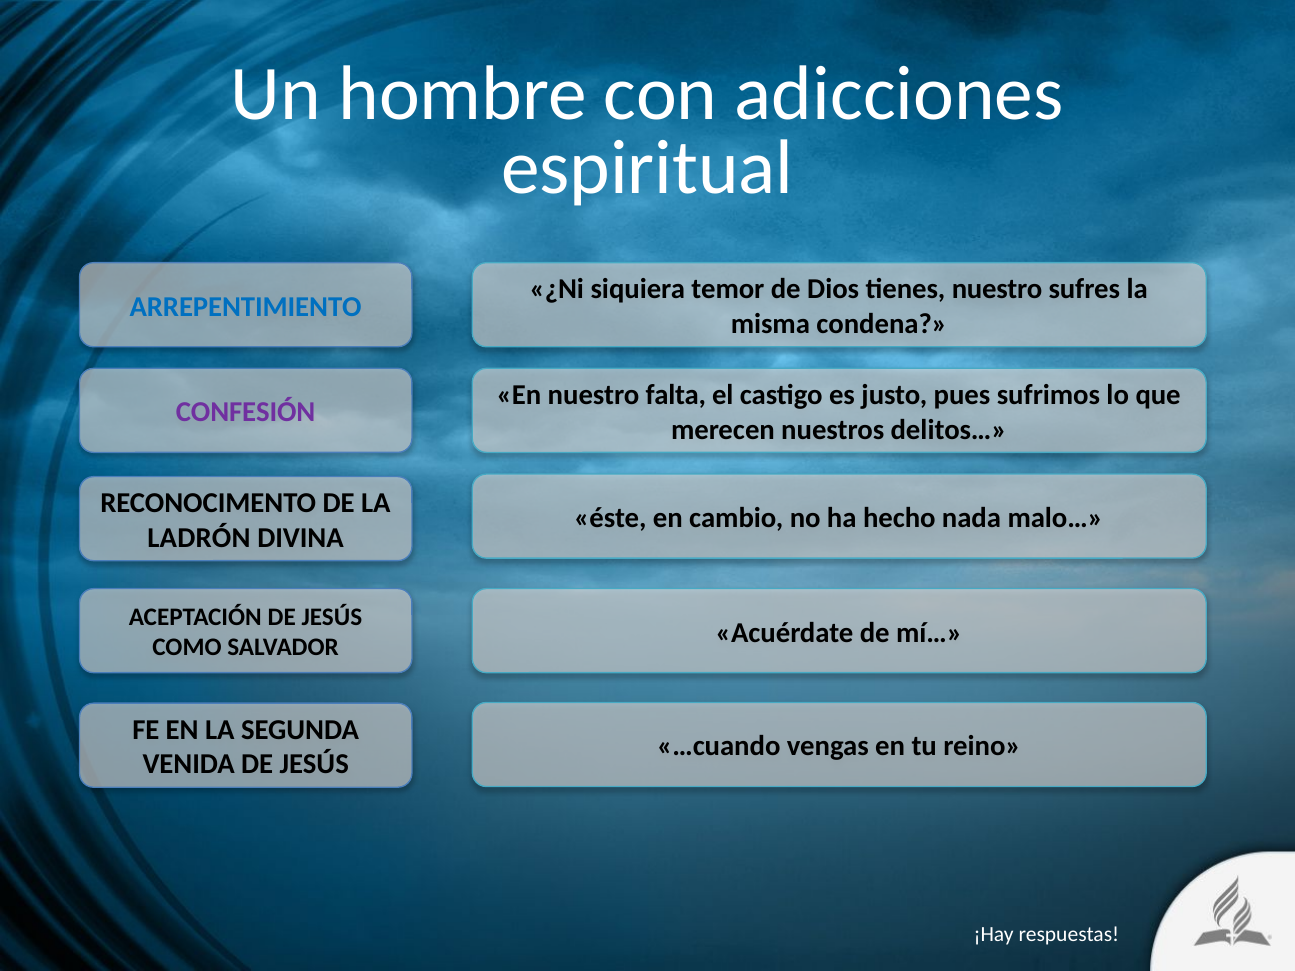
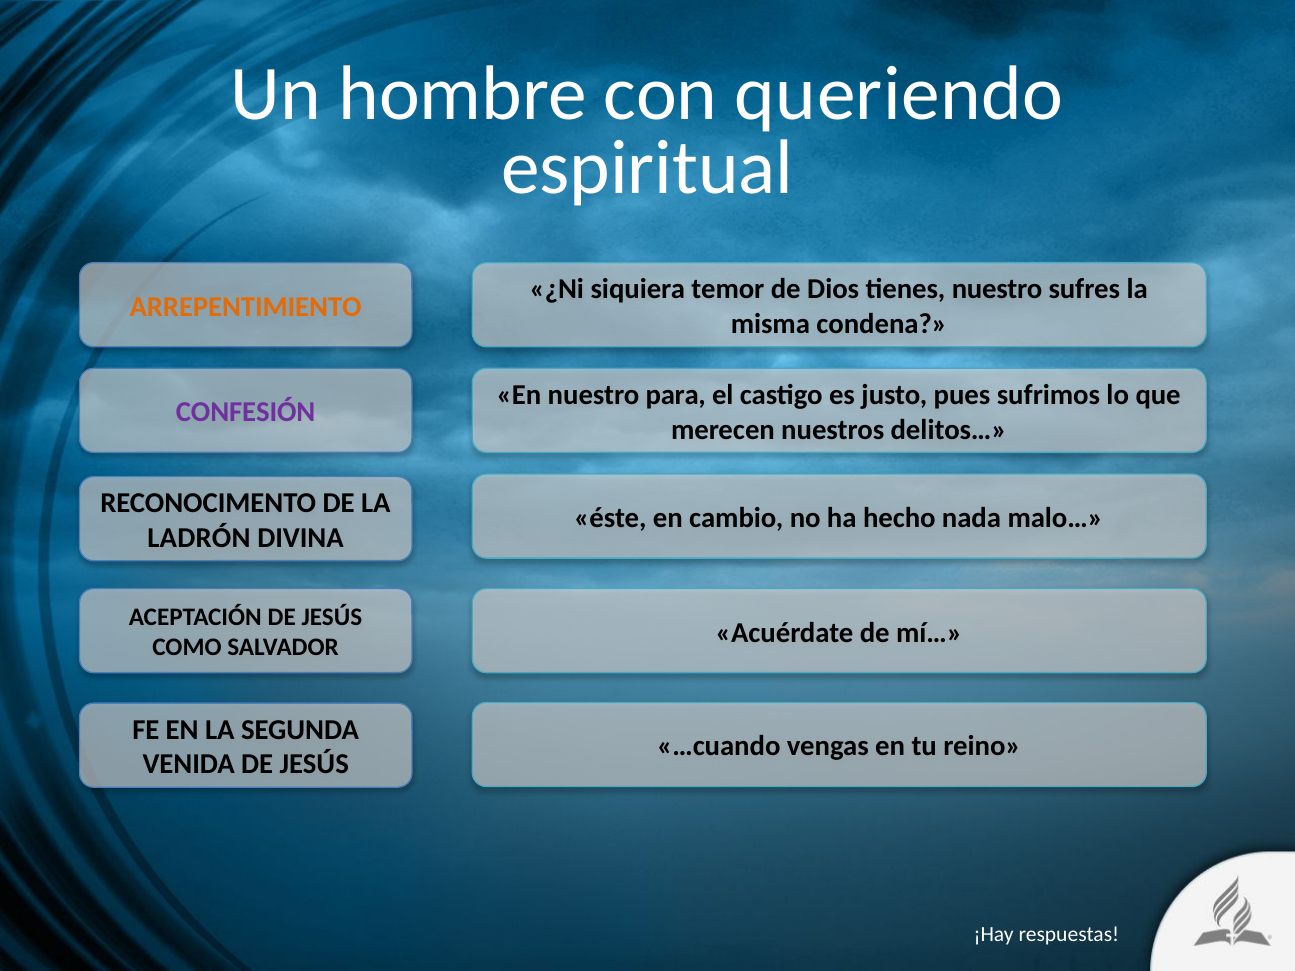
adicciones: adicciones -> queriendo (899, 94)
ARREPENTIMIENTO colour: blue -> orange (246, 307)
falta: falta -> para (676, 395)
